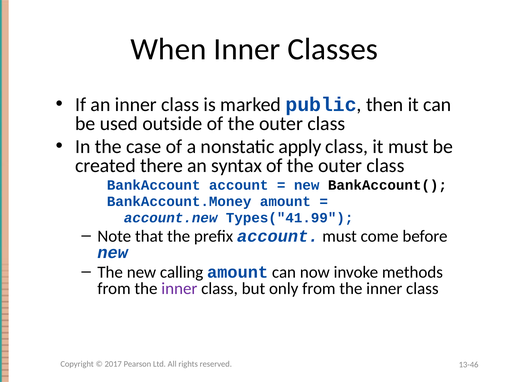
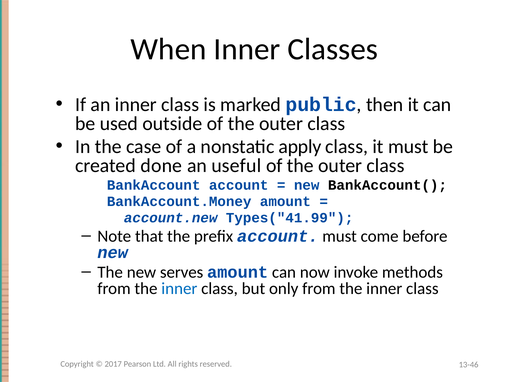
there: there -> done (161, 166)
syntax: syntax -> useful (236, 166)
calling: calling -> serves (182, 272)
inner colour: purple -> blue (179, 288)
